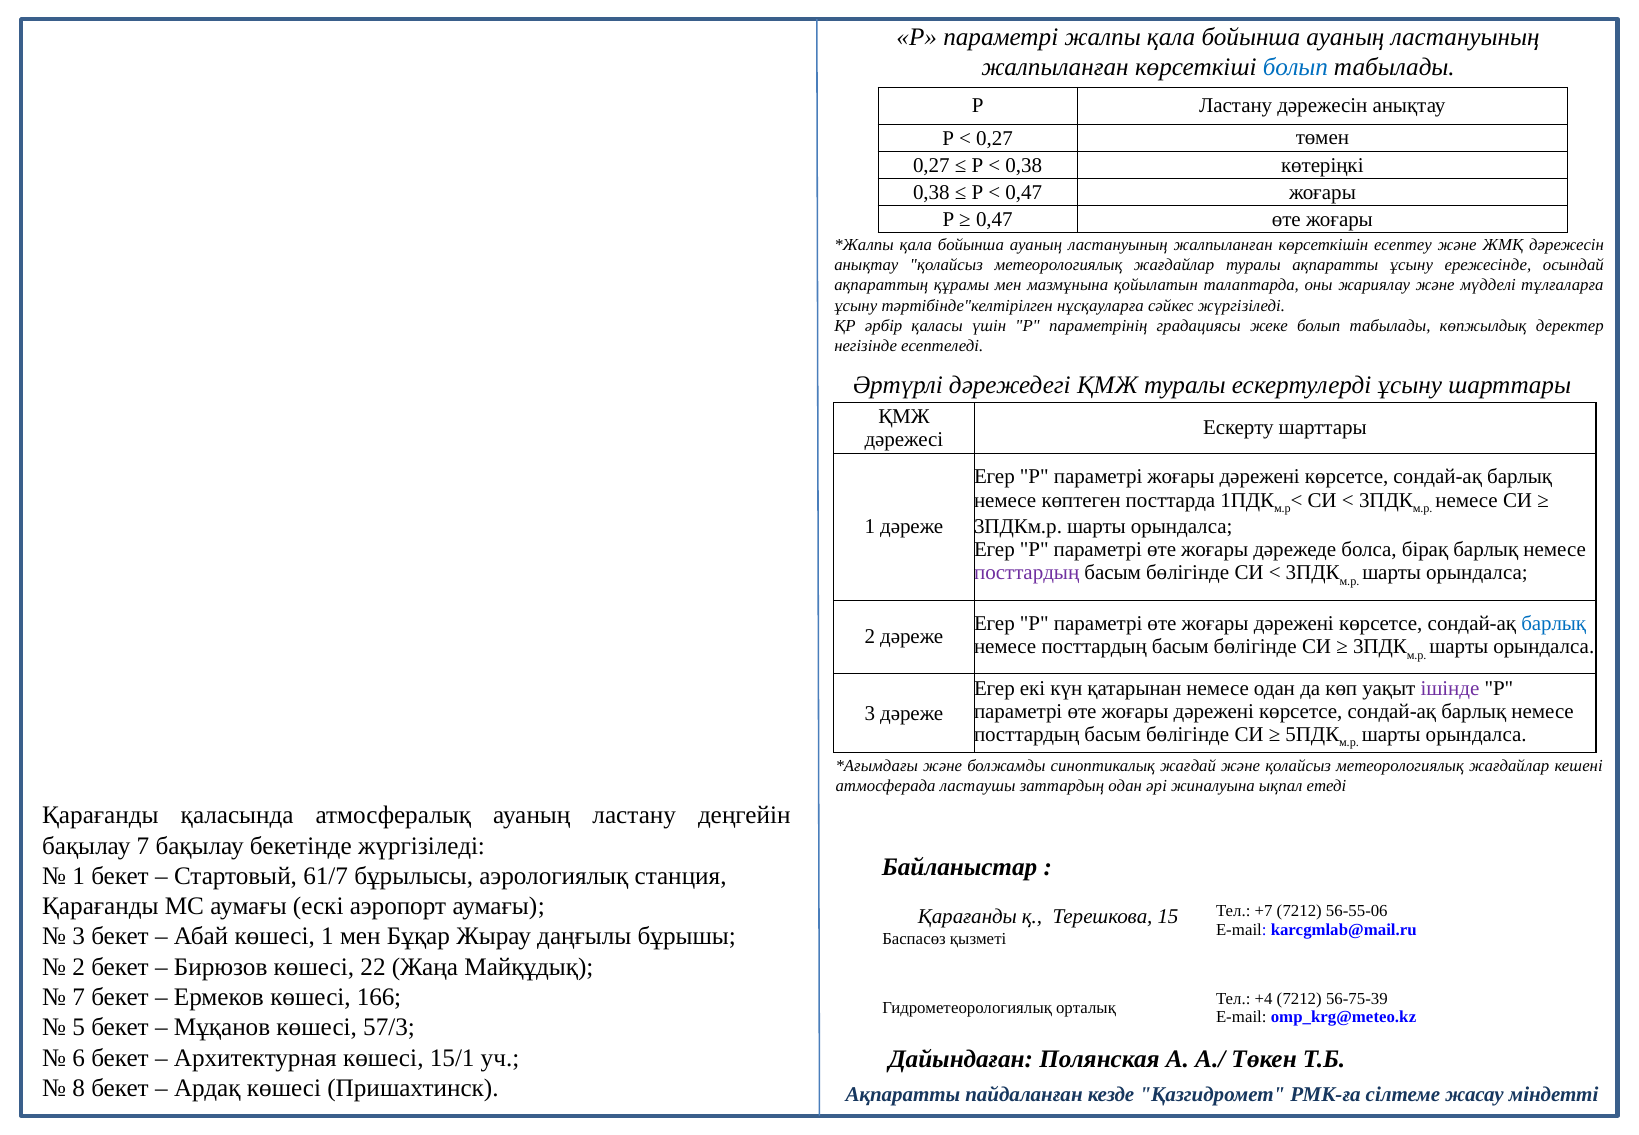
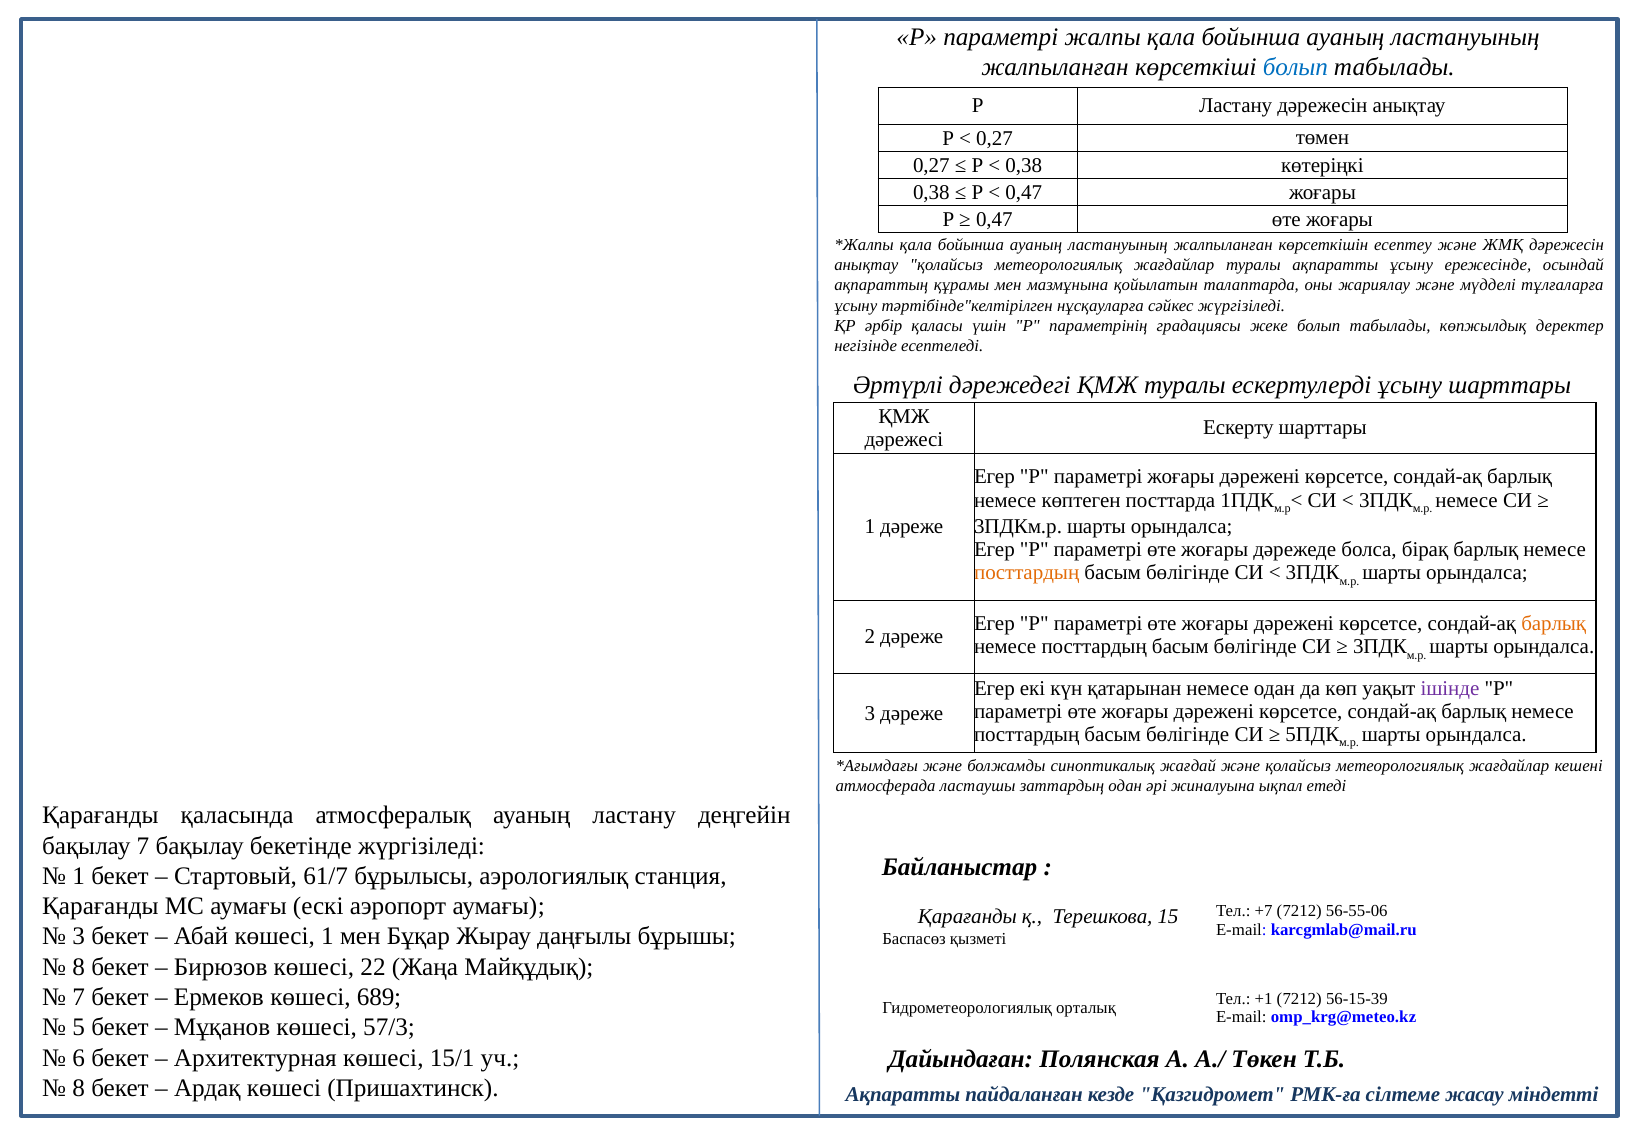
посттардың colour: purple -> orange (1027, 573)
барлық colour: blue -> orange (1554, 623)
2: 2 -> 8 (79, 967)
166: 166 -> 689 (379, 997)
+4: +4 -> +1 (1264, 998)
56-75-39: 56-75-39 -> 56-15-39 (1357, 998)
